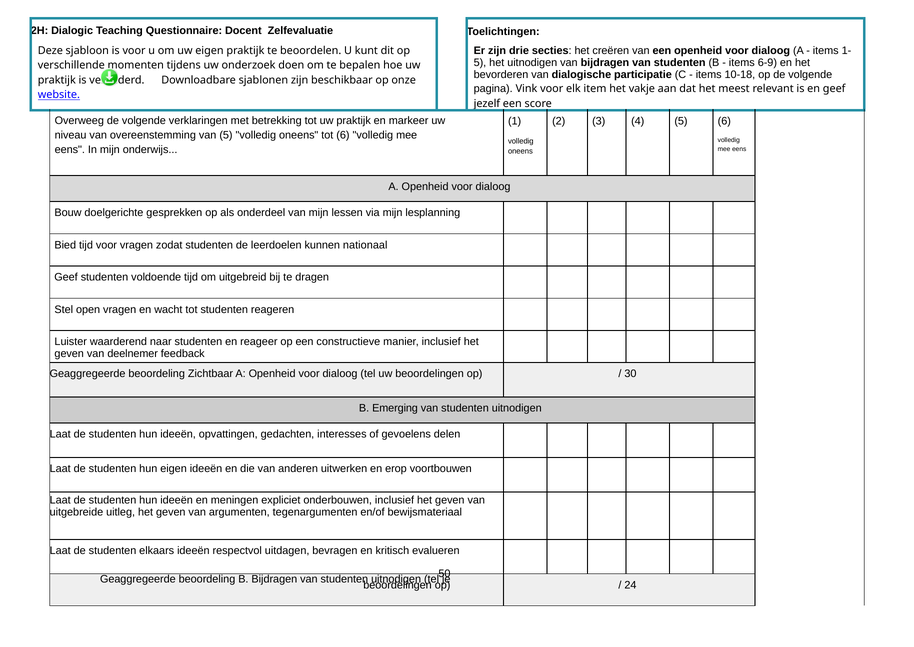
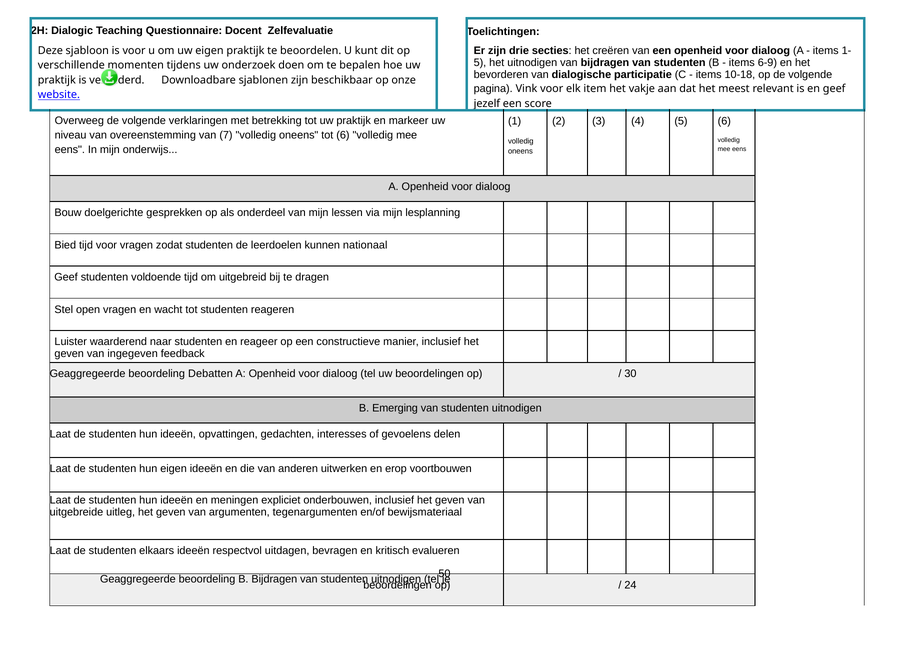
van 5: 5 -> 7 (226, 135)
deelnemer: deelnemer -> ingegeven (133, 353)
Zichtbaar: Zichtbaar -> Debatten (210, 373)
